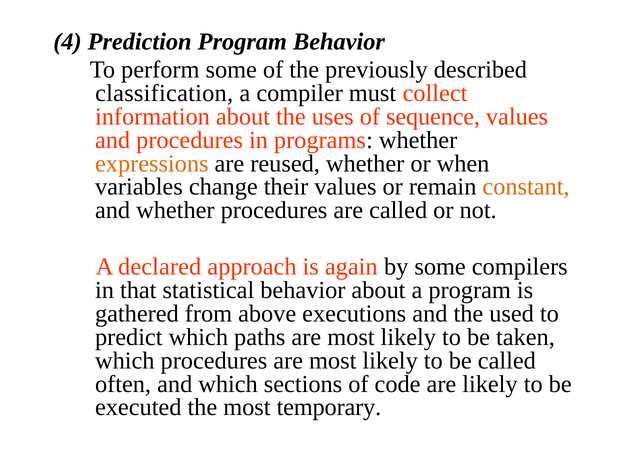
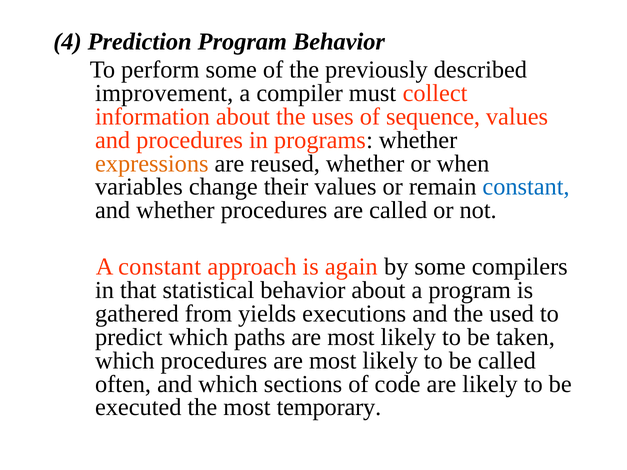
classification: classification -> improvement (164, 93)
constant colour: orange -> blue (526, 187)
A declared: declared -> constant (160, 267)
above: above -> yields (267, 314)
